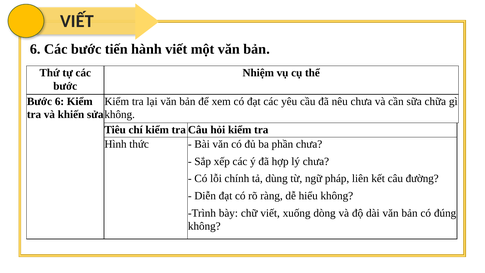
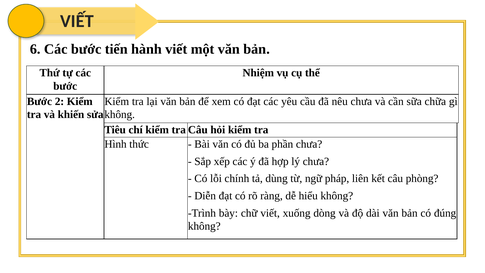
Bước 6: 6 -> 2 (59, 101)
đường: đường -> phòng (422, 179)
